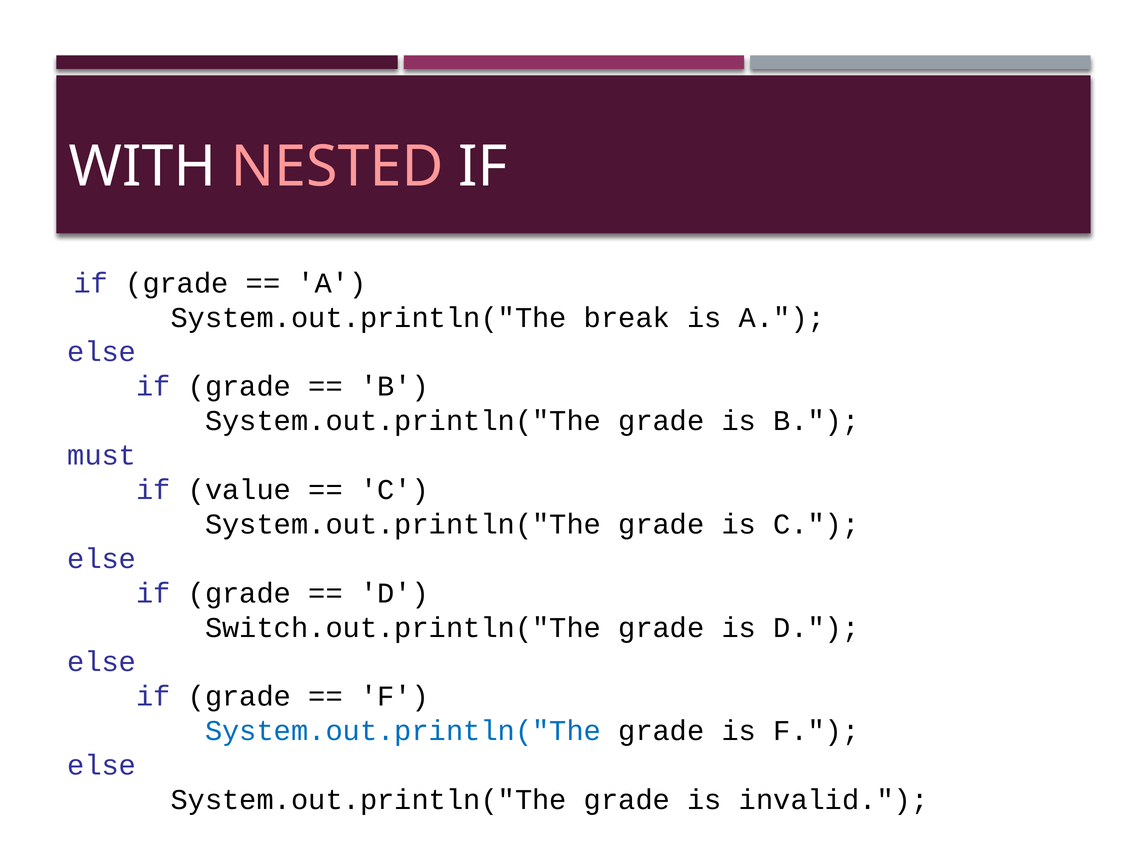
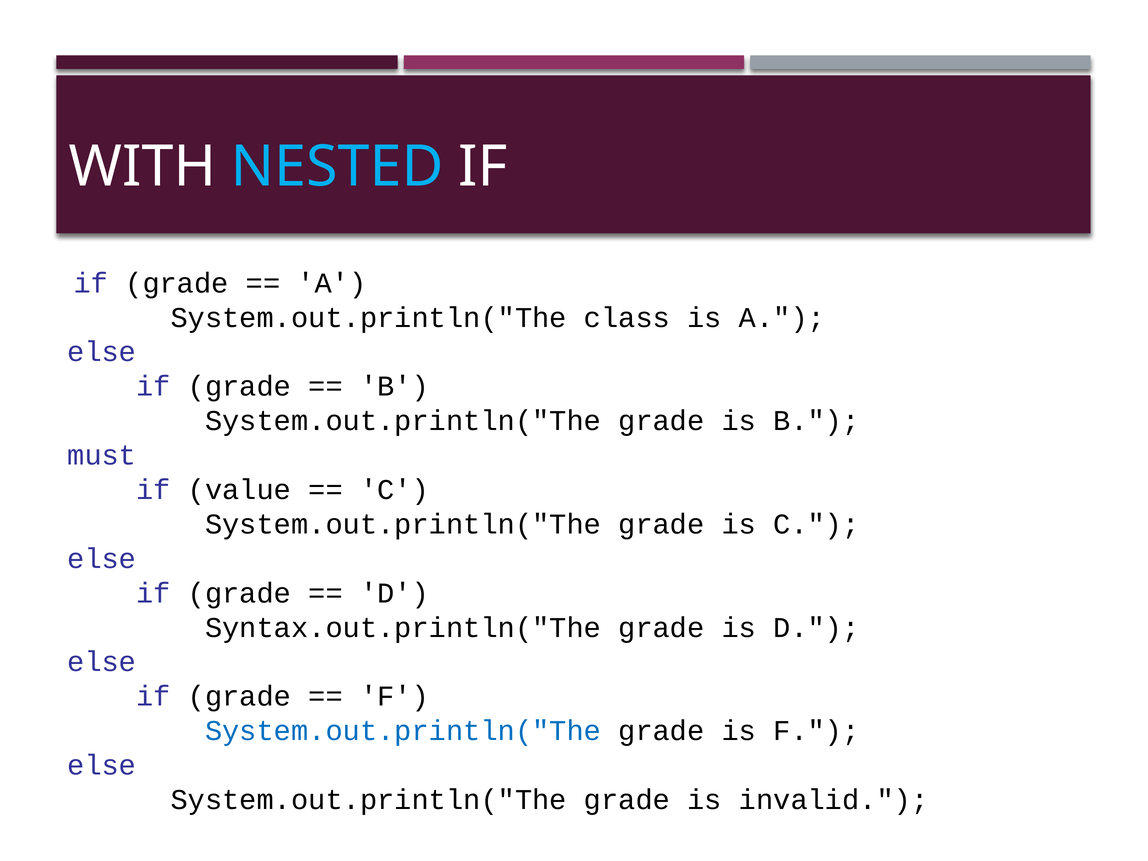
NESTED colour: pink -> light blue (337, 167)
break: break -> class (627, 318)
Switch.out.println("The: Switch.out.println("The -> Syntax.out.println("The (403, 628)
